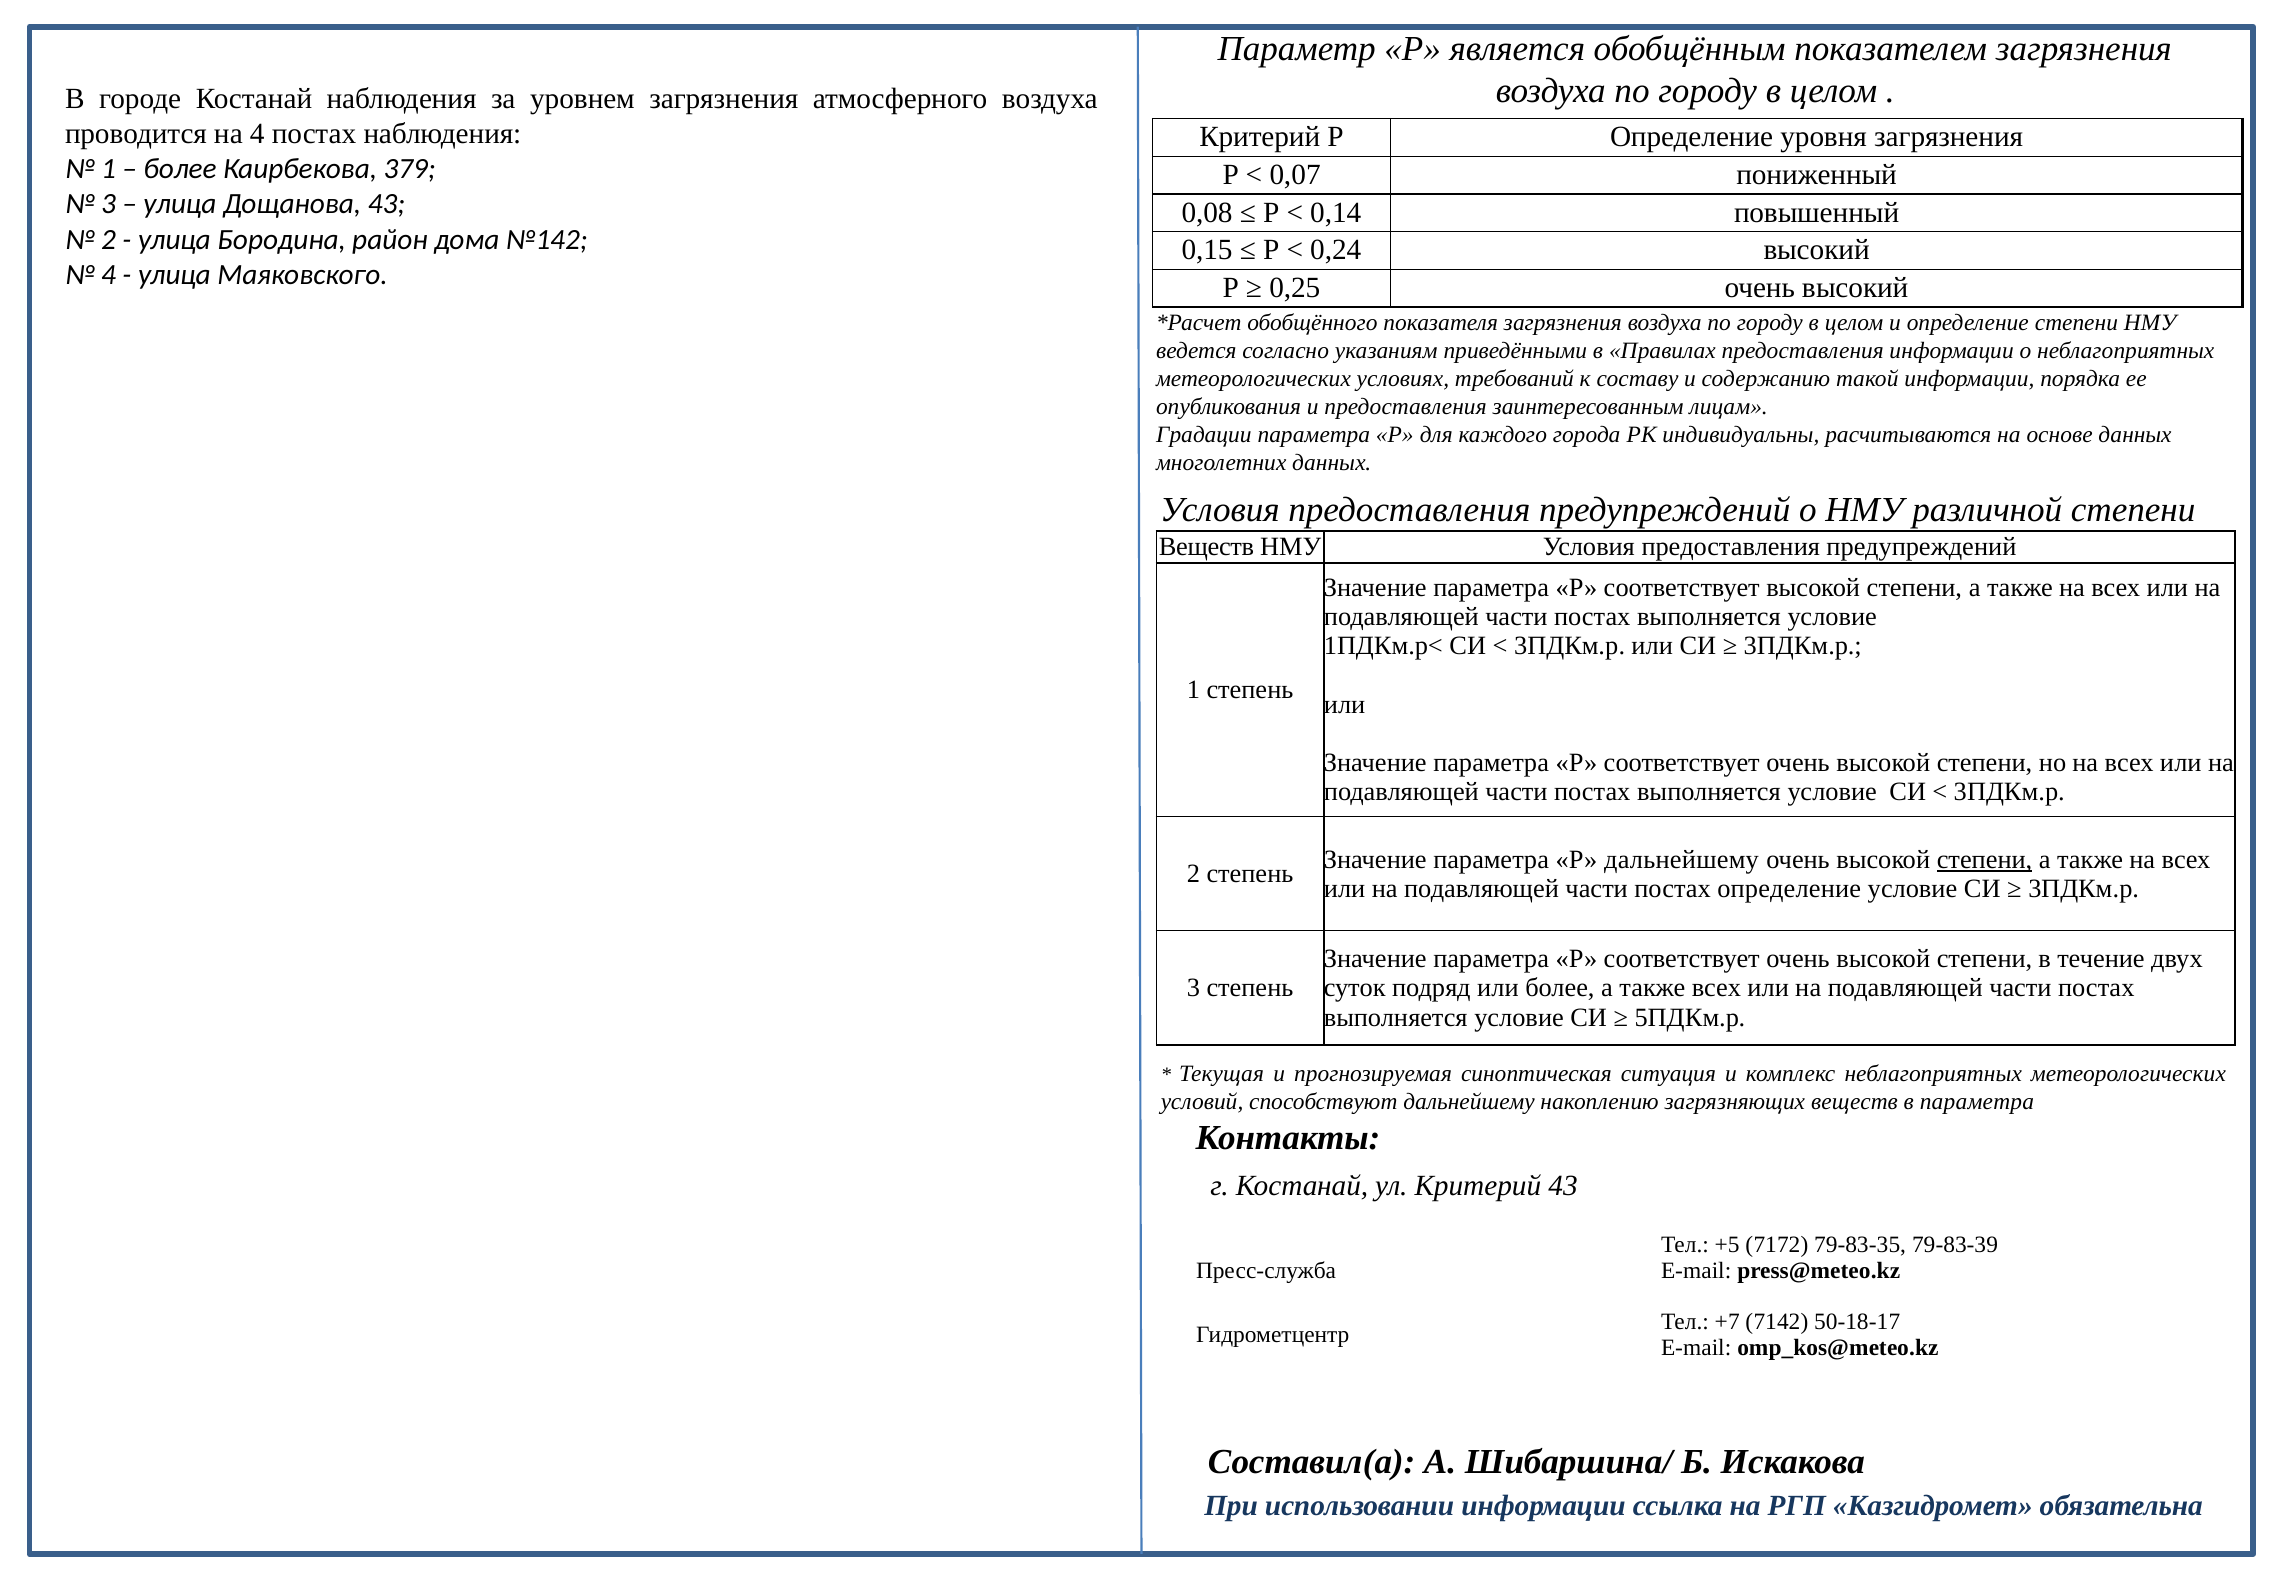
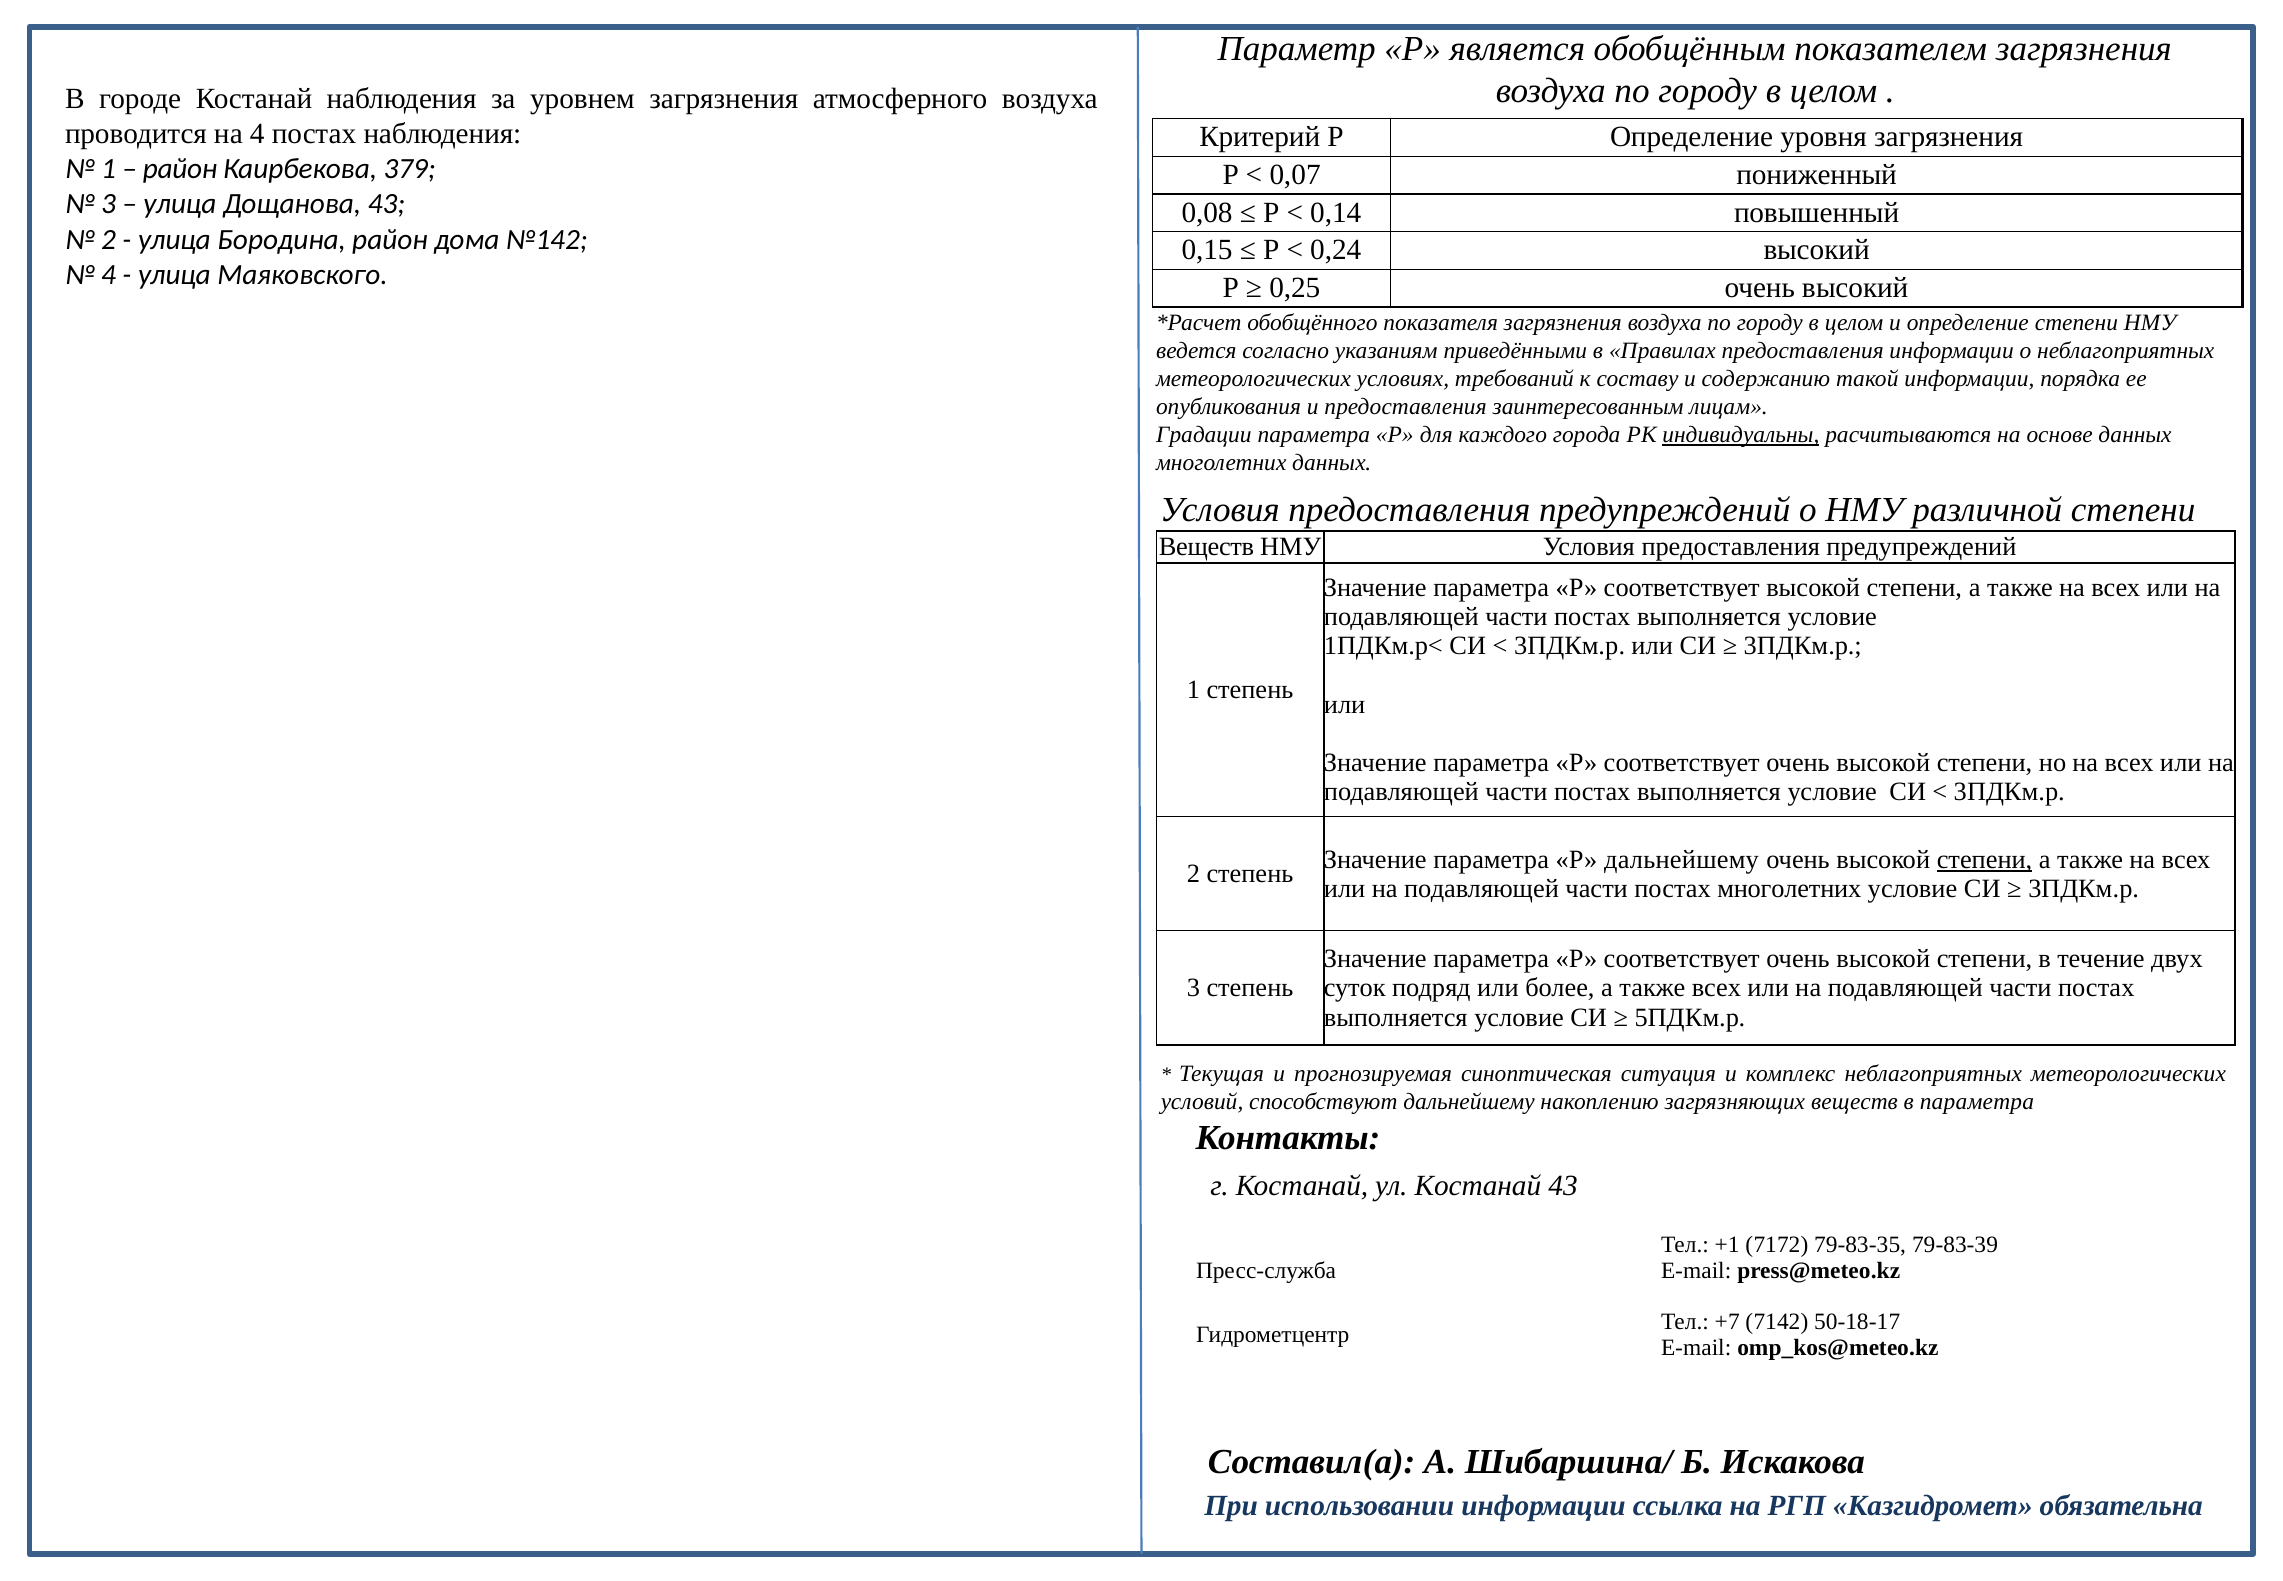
более: более -> район (180, 169)
индивидуальны underline: none -> present (1741, 435)
постах определение: определение -> многолетних (1789, 888)
ул Критерий: Критерий -> Костанай (1478, 1185)
+5: +5 -> +1 (1727, 1244)
